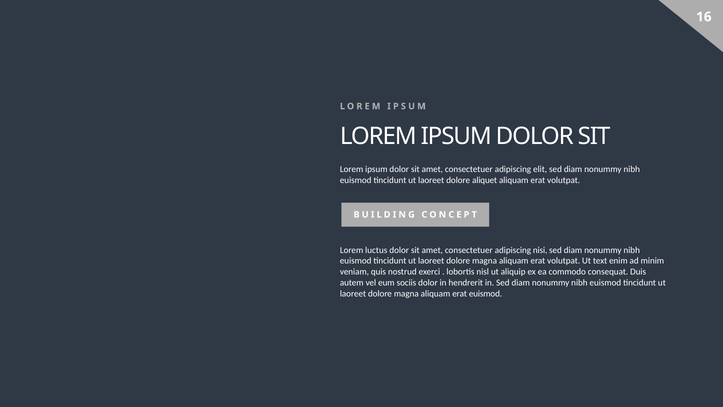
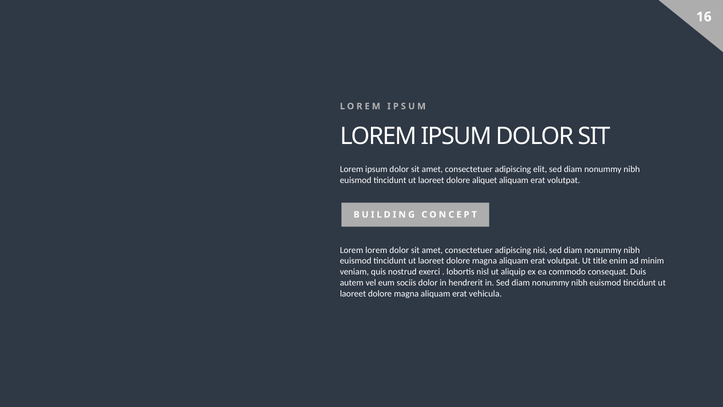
Lorem luctus: luctus -> lorem (376, 250)
text: text -> title (600, 261)
erat euismod: euismod -> vehicula (485, 293)
